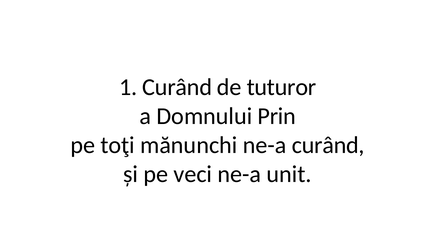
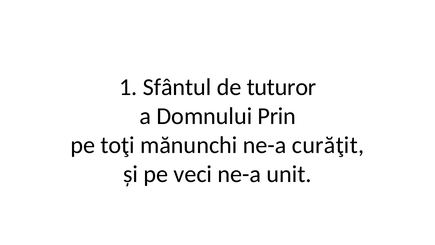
1 Curând: Curând -> Sfântul (177, 87)
ne-a curând: curând -> curăţit (328, 145)
